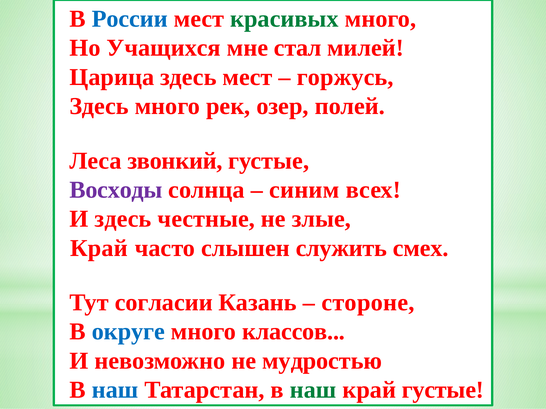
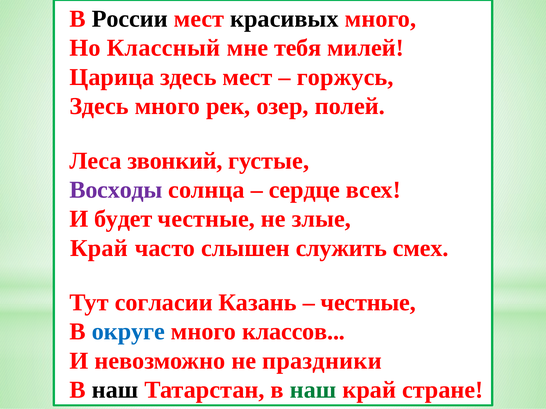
России colour: blue -> black (130, 19)
красивых colour: green -> black (284, 19)
Учащихся: Учащихся -> Классный (164, 48)
стал: стал -> тебя (298, 48)
синим: синим -> сердце (304, 190)
И здесь: здесь -> будет (123, 219)
стороне: стороне -> честные (368, 303)
мудростью: мудростью -> праздники (322, 361)
наш colour: blue -> black (115, 390)
край густые: густые -> стране (443, 390)
